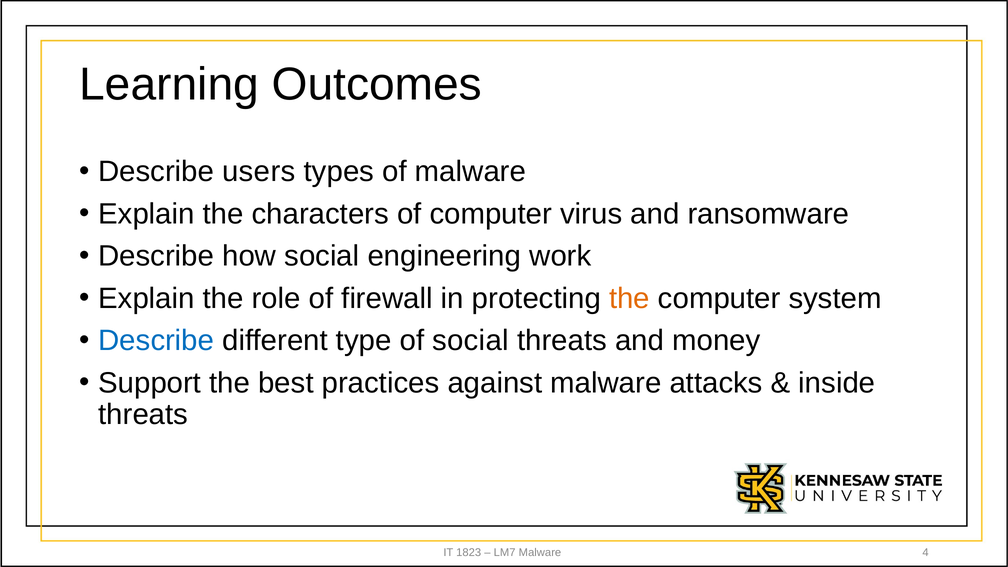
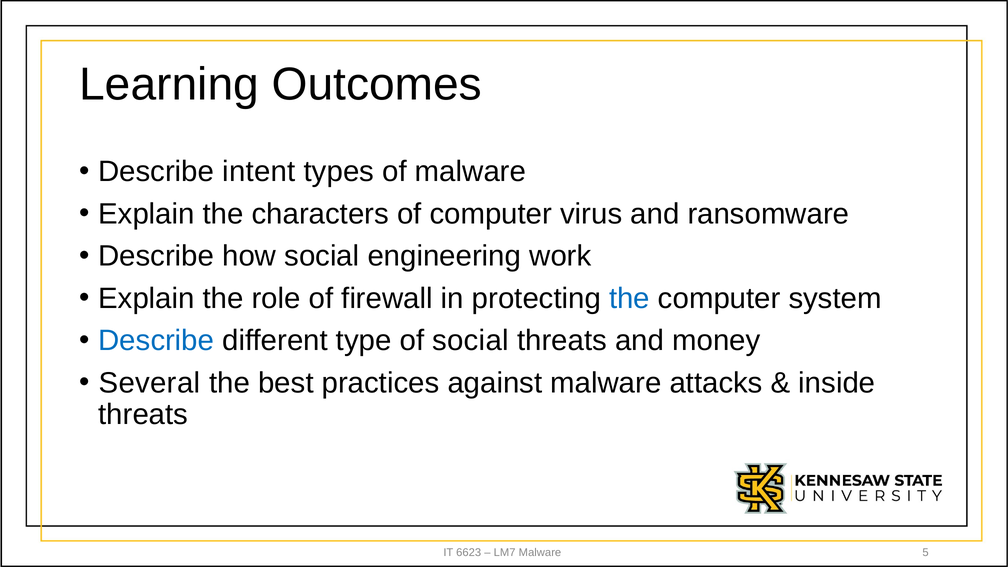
users: users -> intent (259, 172)
the colour: orange -> blue (629, 298)
Support: Support -> Several (150, 383)
1823: 1823 -> 6623 (469, 553)
4: 4 -> 5 (926, 553)
